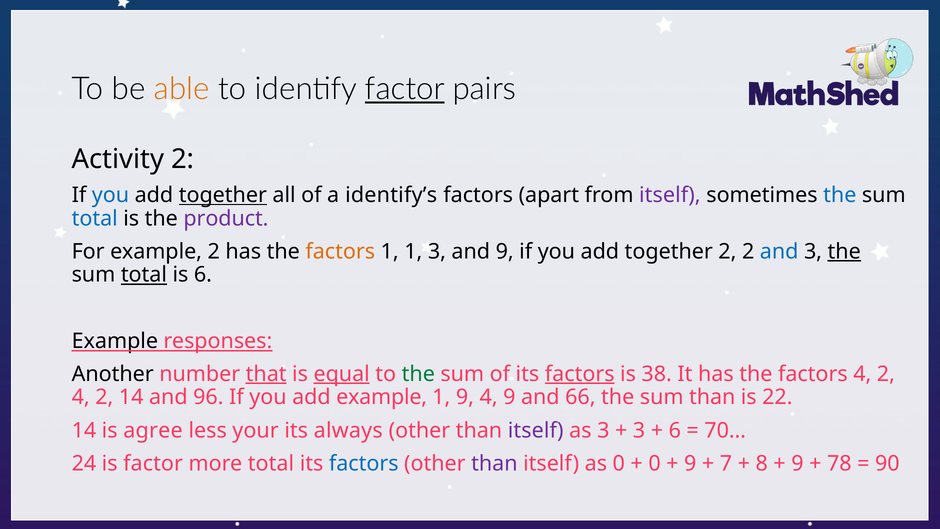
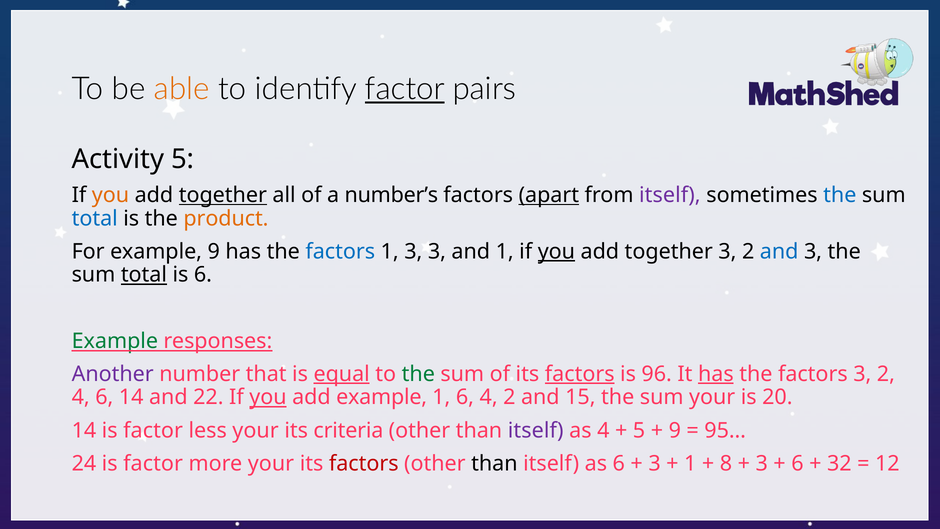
Activity 2: 2 -> 5 (183, 159)
you colour: blue -> orange (111, 195)
identify’s: identify’s -> number’s (391, 195)
apart underline: none -> present (549, 195)
product colour: purple -> orange (226, 218)
example 2: 2 -> 9 (214, 251)
factors colour: orange -> blue (340, 251)
1 1: 1 -> 3 (413, 251)
and 9: 9 -> 1 (505, 251)
you underline: none -> present (556, 251)
together 2: 2 -> 3 (727, 251)
the underline: present -> none (844, 251)
Example colour: black -> green (115, 341)
Another colour: black -> purple (113, 374)
that underline: present -> none (266, 374)
38: 38 -> 96 (657, 374)
has underline: none -> present (716, 374)
factors 4: 4 -> 3 (862, 374)
2: 2 -> 6 (104, 397)
96: 96 -> 22 (208, 397)
you underline: none -> present (268, 397)
1 9: 9 -> 6 (465, 397)
4 9: 9 -> 2 (509, 397)
66: 66 -> 15 (580, 397)
sum than: than -> your (712, 397)
22: 22 -> 20 (777, 397)
14 is agree: agree -> factor (153, 430)
always: always -> criteria (348, 430)
as 3: 3 -> 4 (603, 430)
3: 3 -> 5 (639, 430)
6: 6 -> 9 (675, 430)
70…: 70… -> 95… (725, 430)
more total: total -> your (271, 463)
factors colour: blue -> red (364, 463)
than colour: purple -> black (494, 463)
as 0: 0 -> 6 (619, 463)
0: 0 -> 3 (655, 463)
9: 9 -> 1 (690, 463)
7: 7 -> 8 (726, 463)
8: 8 -> 3 (762, 463)
9: 9 -> 6 (797, 463)
78: 78 -> 32 (839, 463)
90: 90 -> 12 (887, 463)
